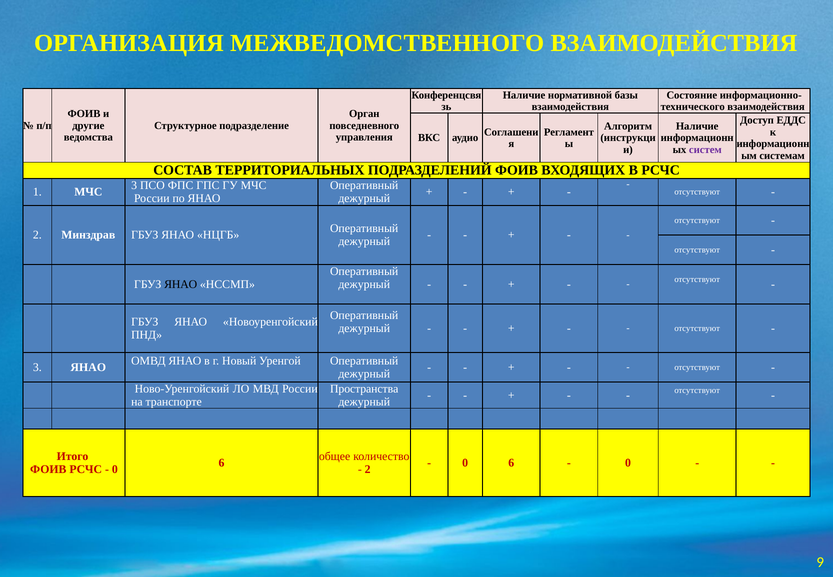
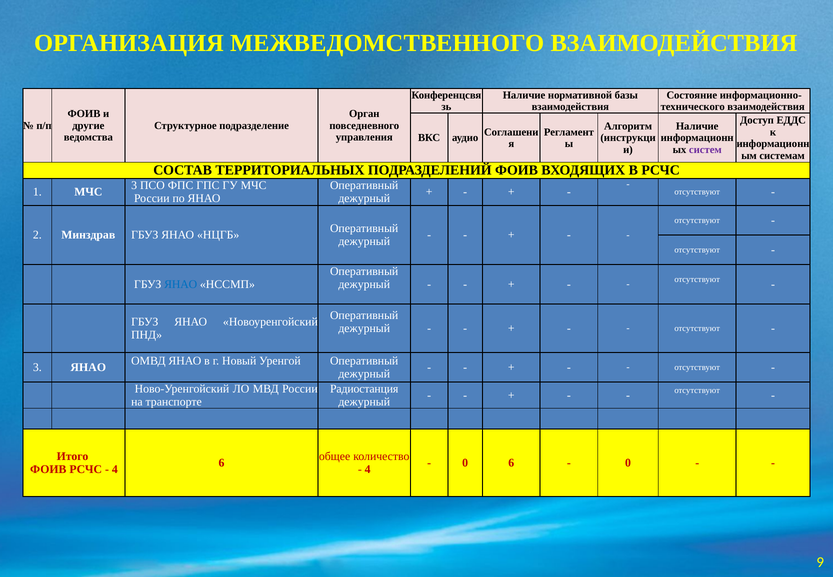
ЯНАО colour: black -> blue (181, 284)
Пространства: Пространства -> Радиостанция (364, 388)
0: 0 -> 4 (115, 469)
2: 2 -> 4 (368, 469)
